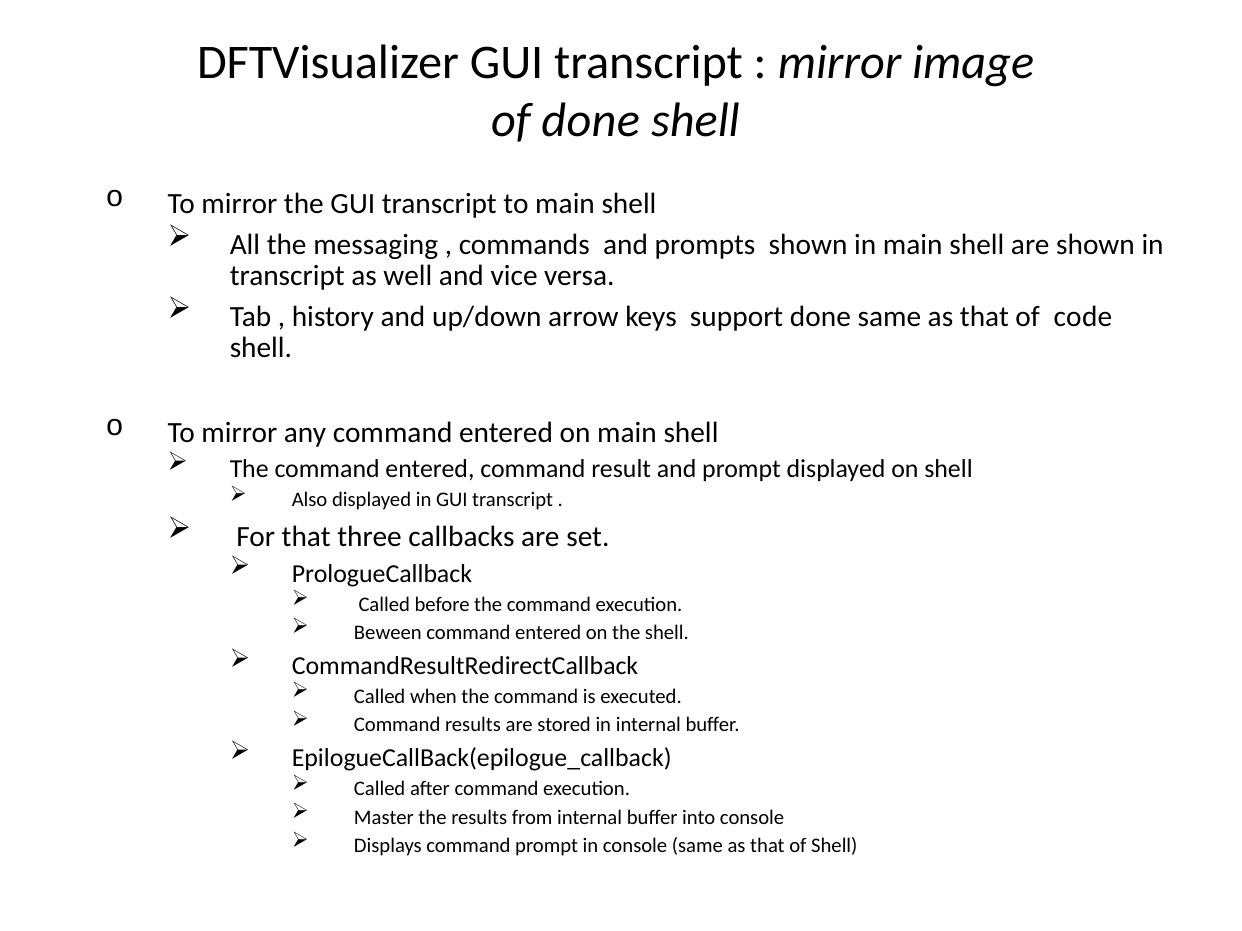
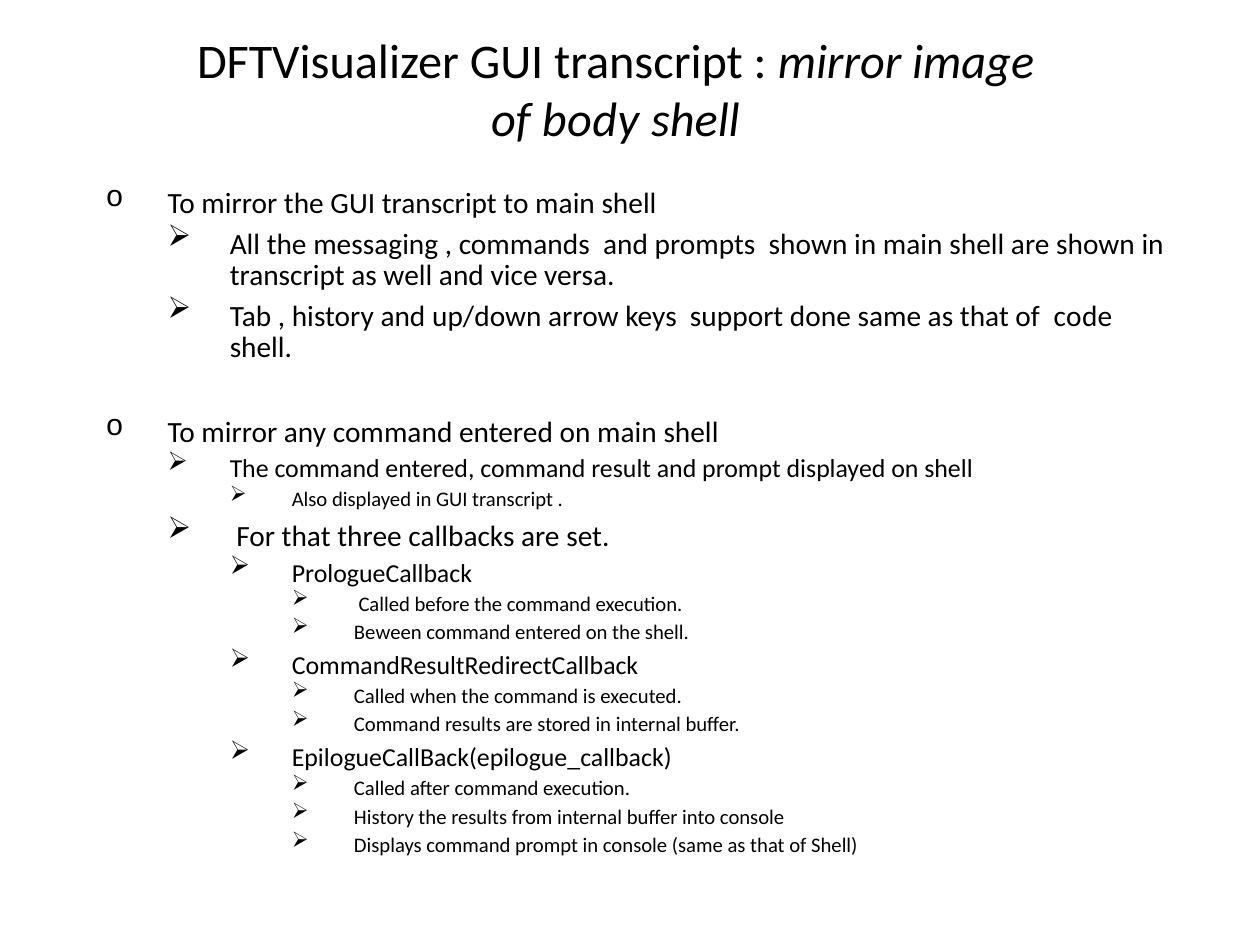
of done: done -> body (591, 120)
Master: Master -> History (384, 818)
